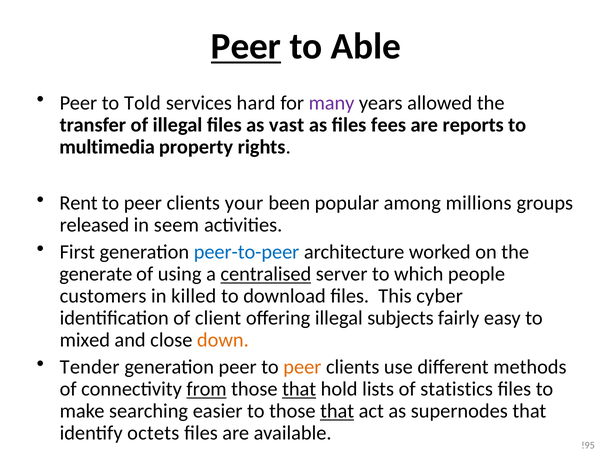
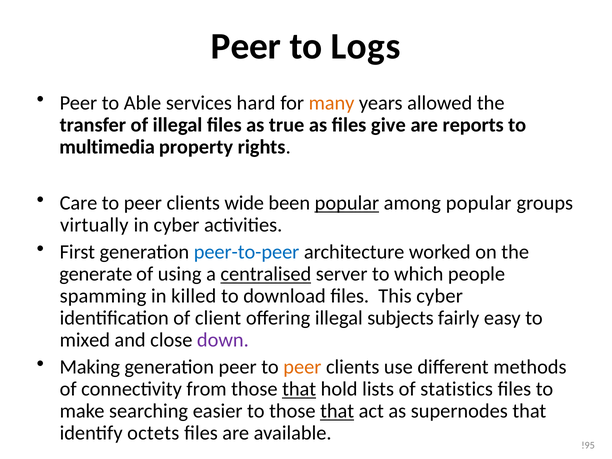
Peer underline: present -> none (246, 46)
Able: Able -> Logs (366, 46)
Told: Told -> Able (143, 103)
many colour: purple -> orange (332, 103)
vast: vast -> true (287, 125)
fees: fees -> give (388, 125)
Rent: Rent -> Care (78, 203)
your: your -> wide (244, 203)
popular underline: none -> present (347, 203)
among millions: millions -> popular (479, 203)
released: released -> virtually (94, 225)
in seem: seem -> cyber (177, 225)
customers: customers -> spamming (103, 296)
down colour: orange -> purple (223, 340)
Tender: Tender -> Making (90, 367)
from underline: present -> none (207, 389)
